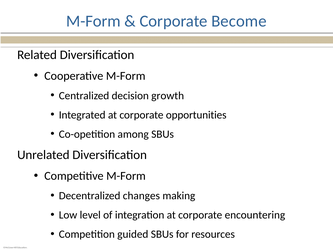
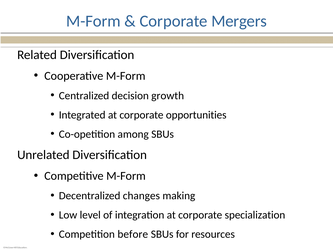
Become: Become -> Mergers (239, 21)
encountering: encountering -> specialization (255, 215)
guided: guided -> before (133, 234)
